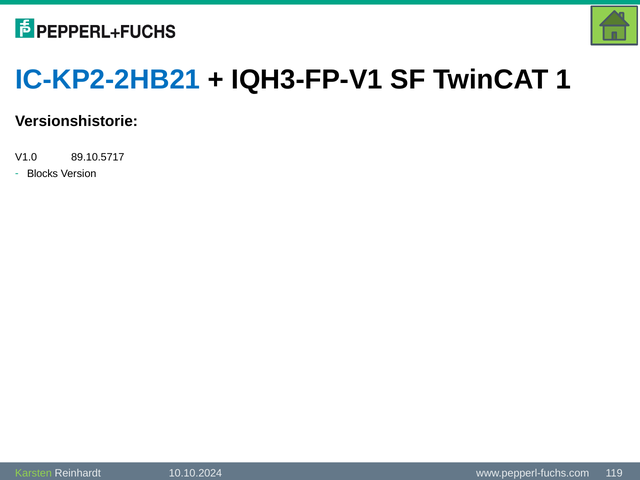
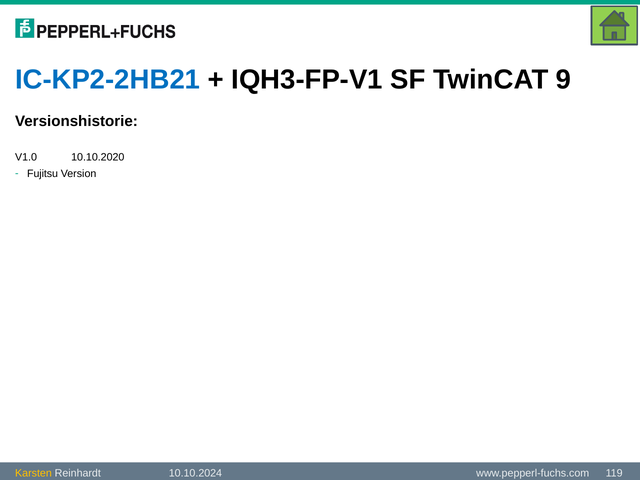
1: 1 -> 9 (564, 80)
89.10.5717: 89.10.5717 -> 10.10.2020 (98, 157)
Blocks: Blocks -> Fujitsu (43, 174)
Karsten colour: light green -> yellow (33, 473)
